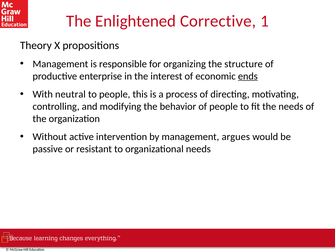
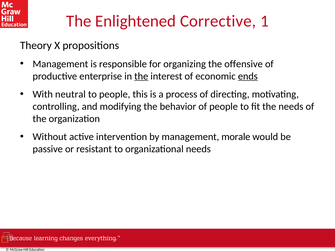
structure: structure -> offensive (244, 64)
the underline: none -> present (141, 76)
argues: argues -> morale (236, 137)
